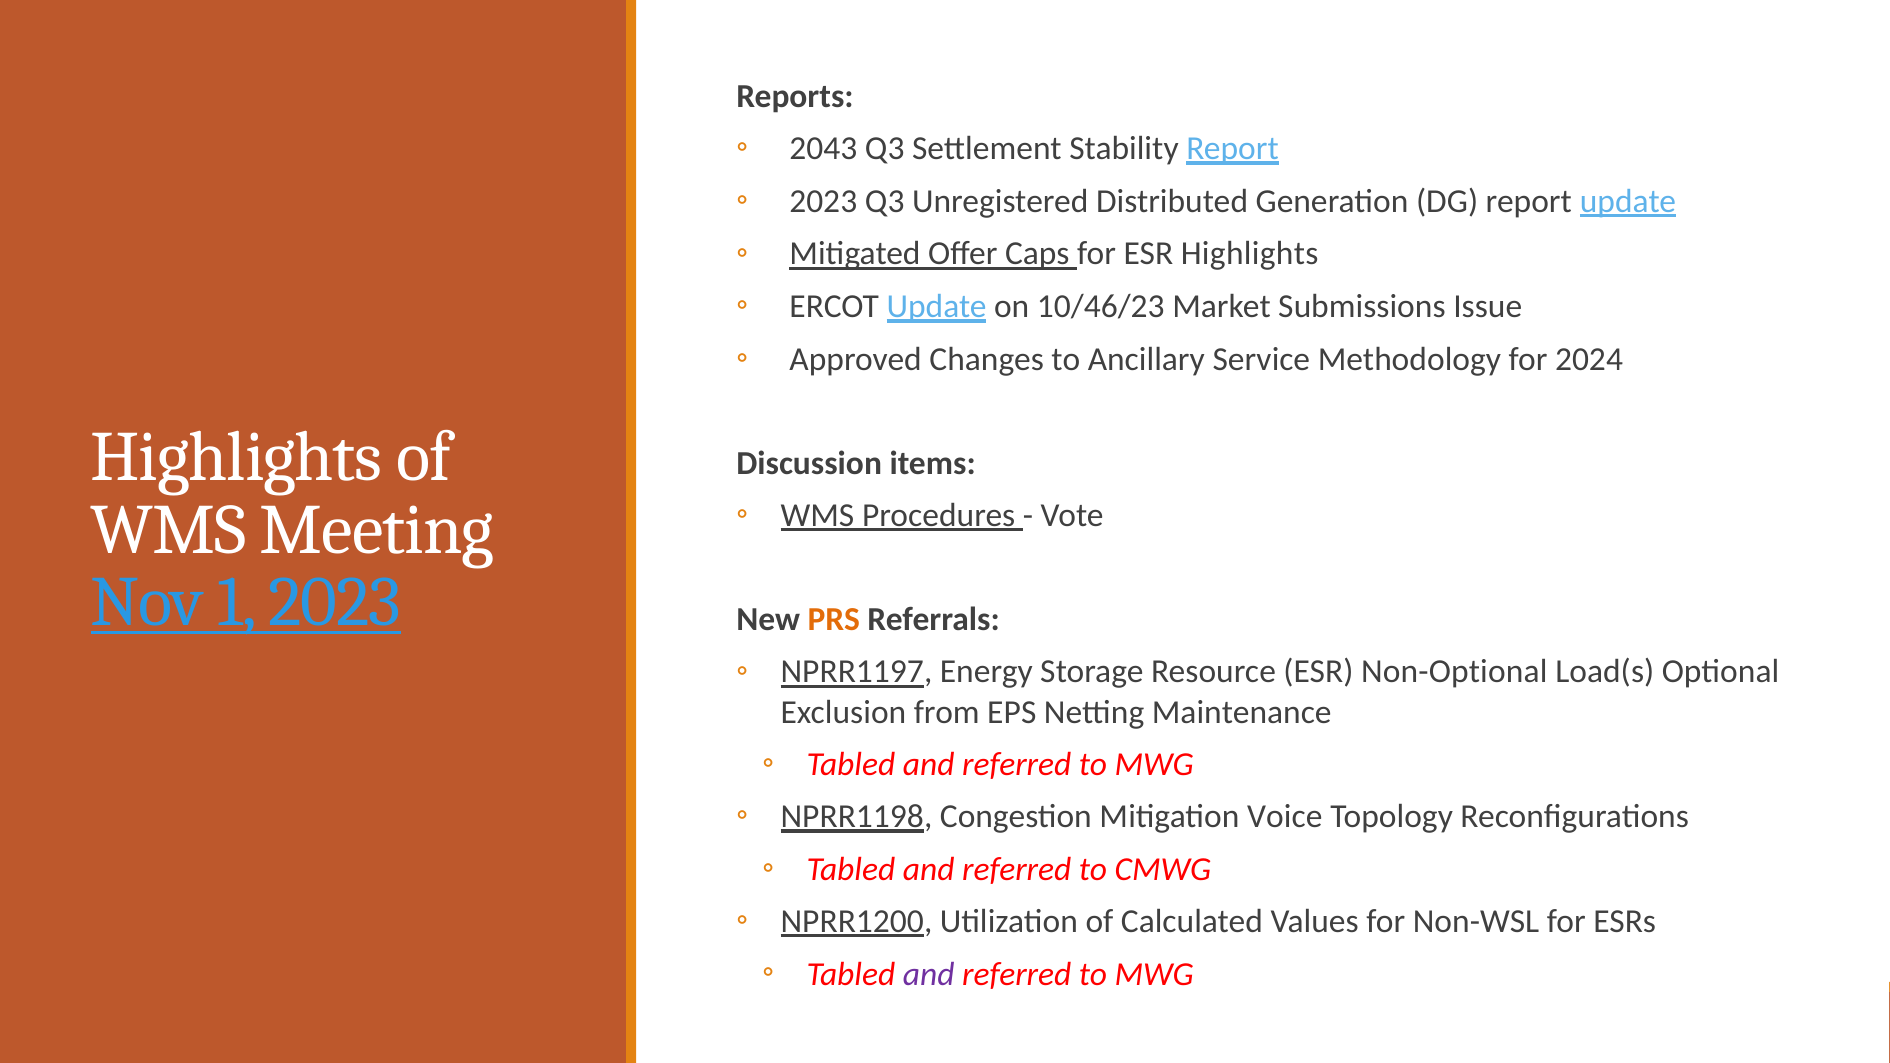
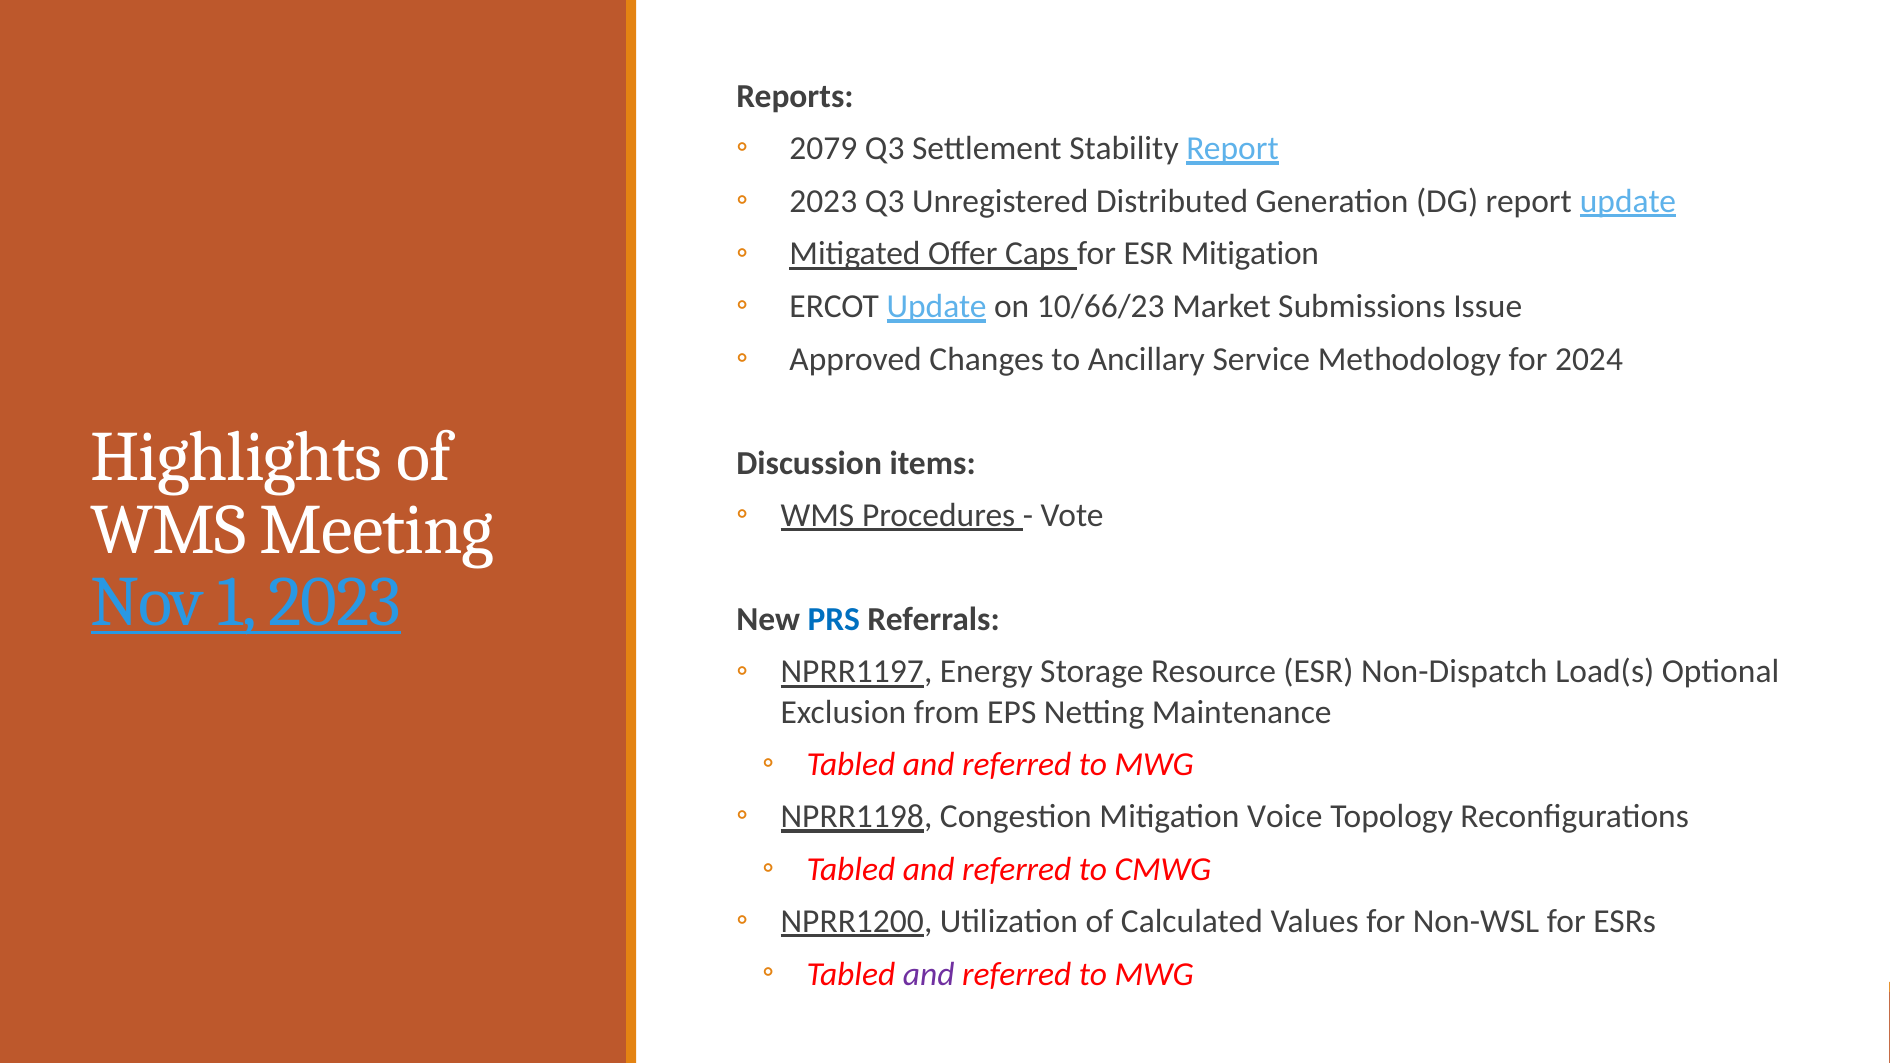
2043: 2043 -> 2079 (823, 148)
ESR Highlights: Highlights -> Mitigation (1250, 254)
10/46/23: 10/46/23 -> 10/66/23 (1101, 306)
PRS colour: orange -> blue (834, 620)
Non-Optional: Non-Optional -> Non-Dispatch (1454, 672)
